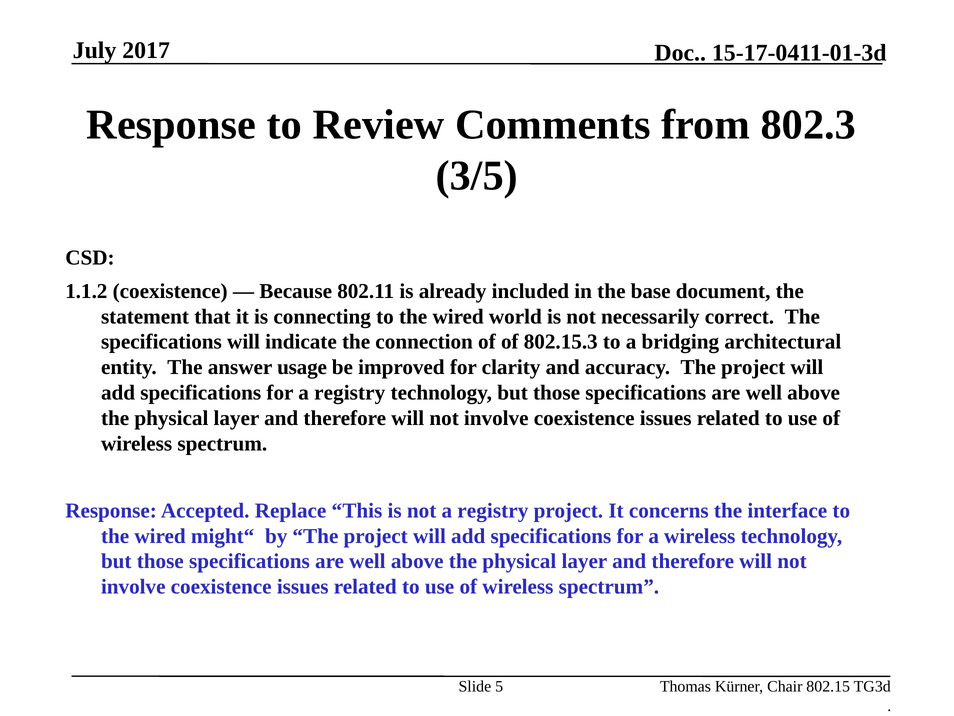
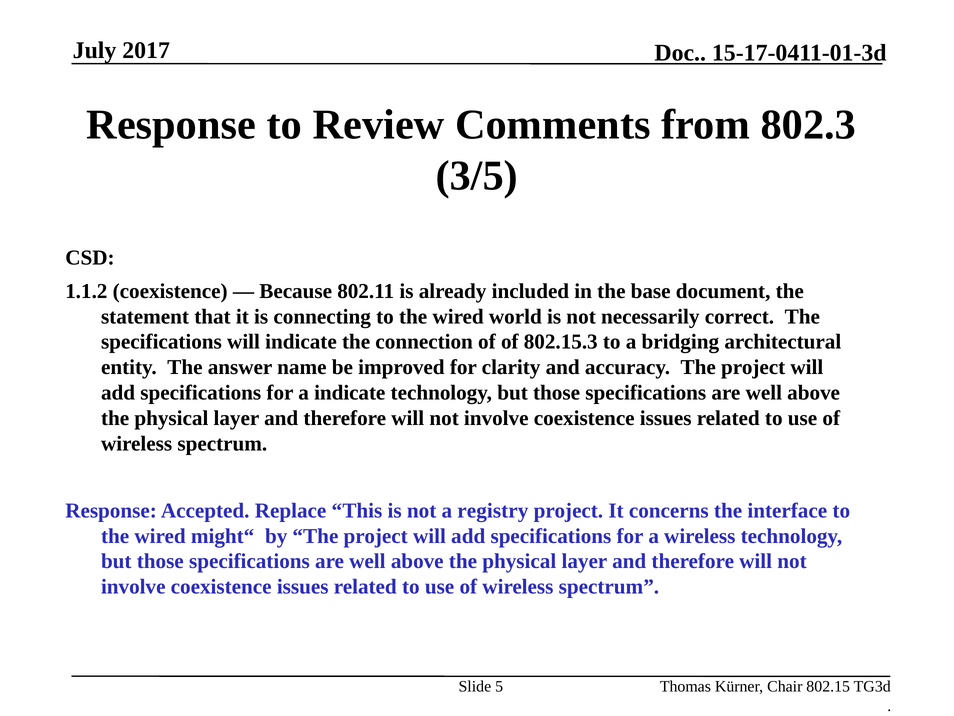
usage: usage -> name (302, 367)
for a registry: registry -> indicate (350, 393)
